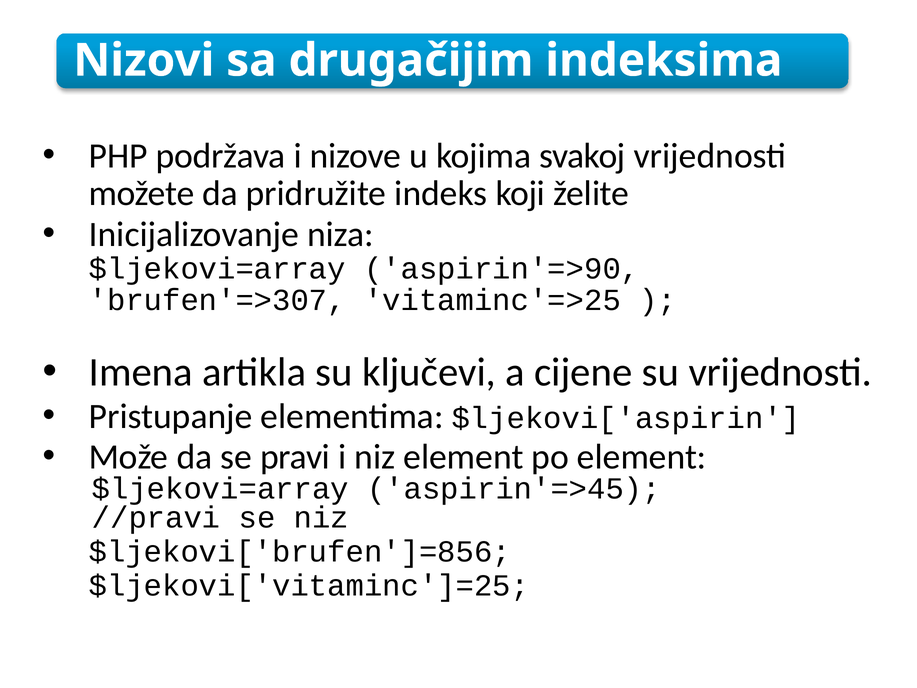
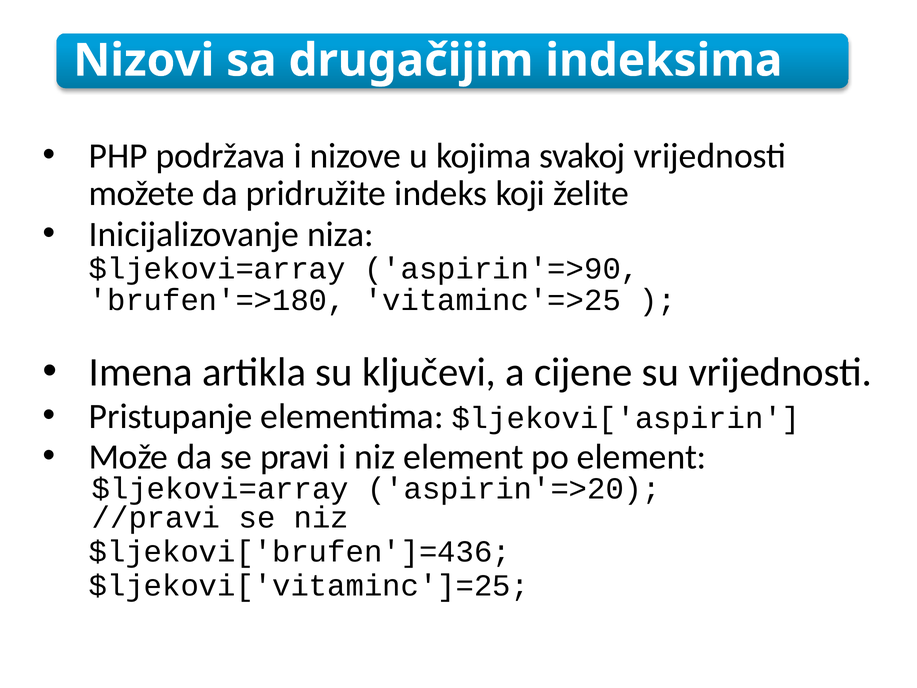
brufen'=>307: brufen'=>307 -> brufen'=>180 (217, 300)
aspirin'=>45: aspirin'=>45 -> aspirin'=>20 (514, 489)
$ljekovi['brufen']=856: $ljekovi['brufen']=856 -> $ljekovi['brufen']=436 (300, 552)
